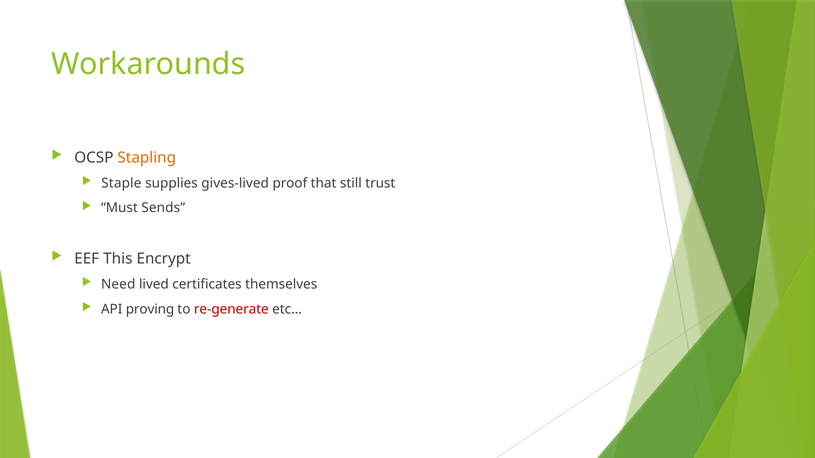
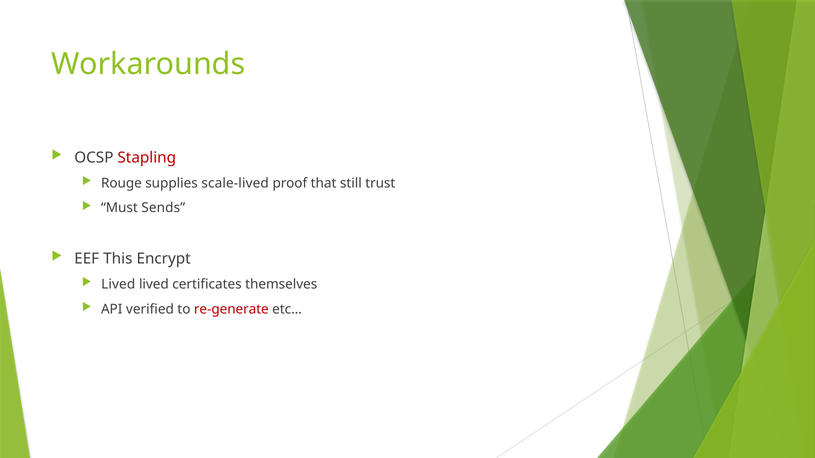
Stapling colour: orange -> red (147, 158)
Staple: Staple -> Rouge (121, 183)
gives-lived: gives-lived -> scale-lived (235, 183)
Need: Need -> Lived (118, 285)
proving: proving -> verified (150, 309)
